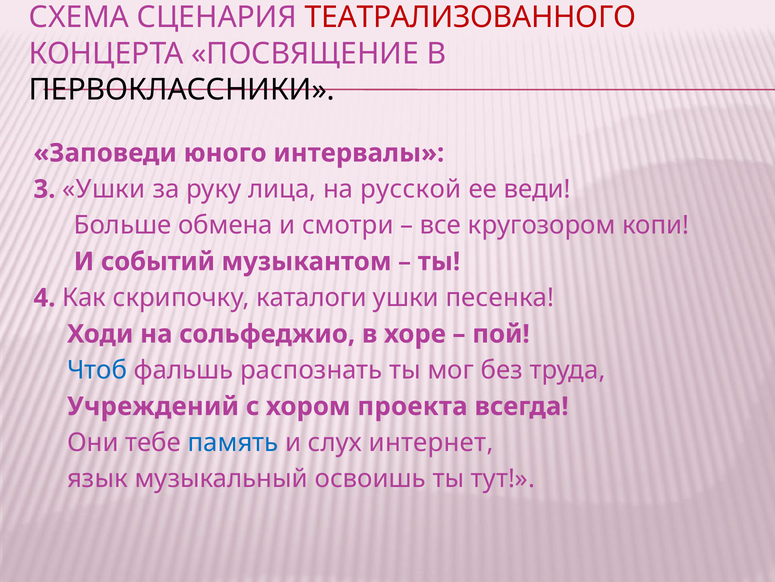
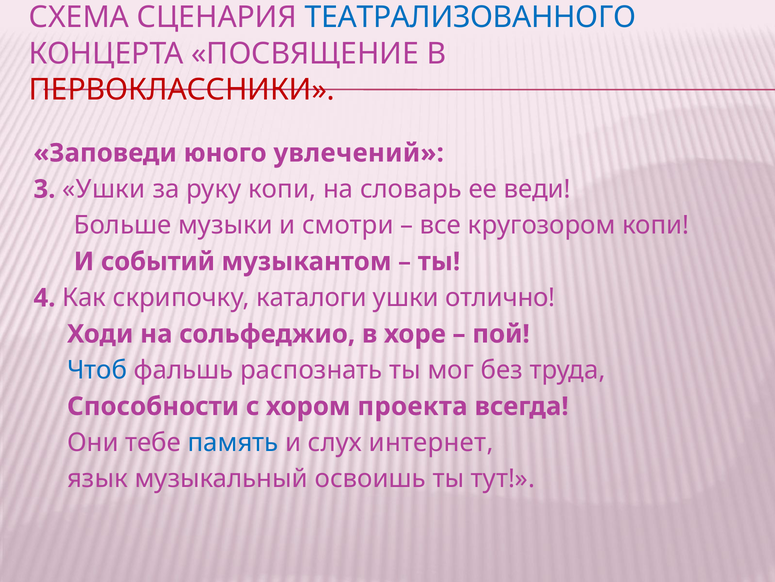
ТЕАТРАЛИЗОВАННОГО colour: red -> blue (470, 17)
ПЕРВОКЛАССНИКИ colour: black -> red (182, 90)
интервалы: интервалы -> увлечений (359, 153)
руку лица: лица -> копи (282, 189)
русской: русской -> словарь (411, 189)
обмена: обмена -> музыки (225, 225)
песенка: песенка -> отлично (500, 297)
Учреждений: Учреждений -> Способности (153, 406)
